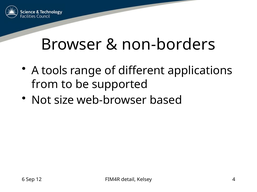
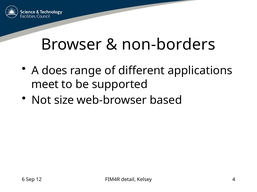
tools: tools -> does (54, 71)
from: from -> meet (45, 85)
